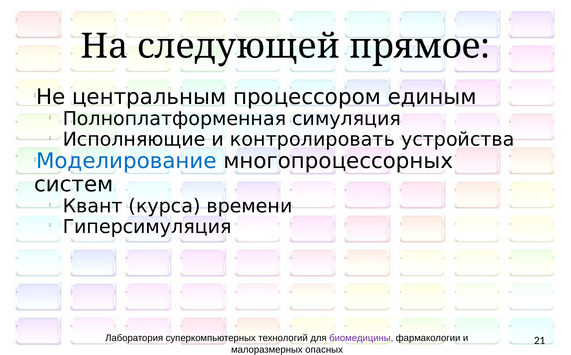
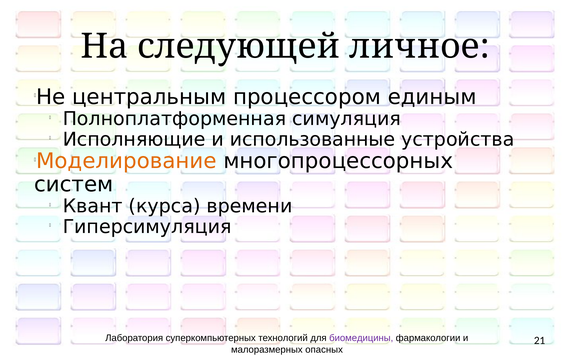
прямое: прямое -> личное (419, 46)
контролировать: контролировать -> использованные (313, 140)
Моделирование colour: blue -> orange (126, 161)
